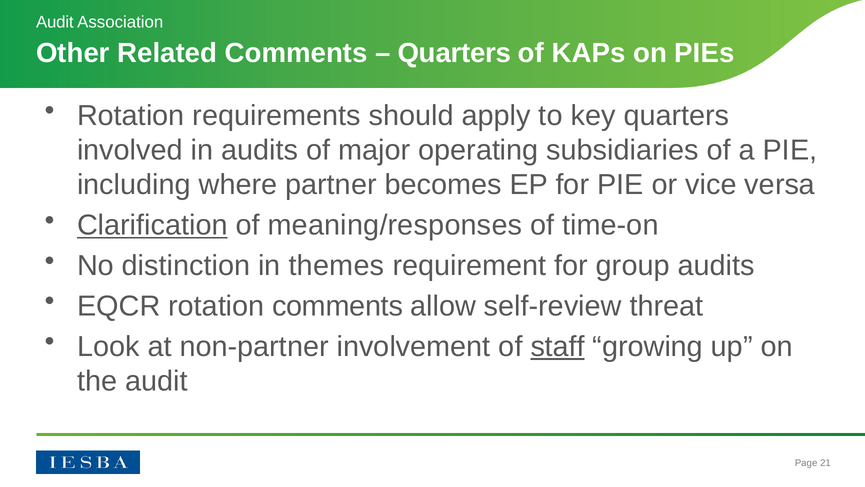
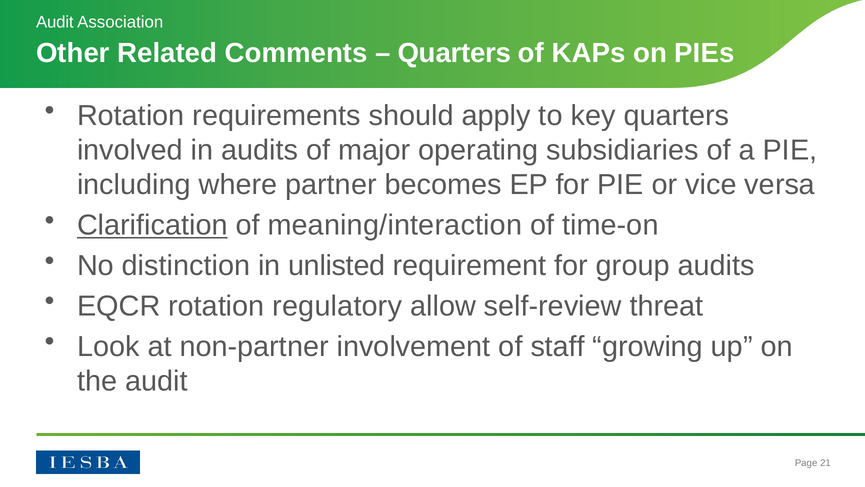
meaning/responses: meaning/responses -> meaning/interaction (395, 225)
themes: themes -> unlisted (337, 265)
rotation comments: comments -> regulatory (337, 306)
staff underline: present -> none (558, 346)
